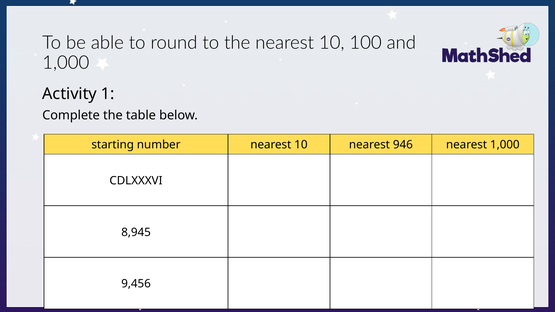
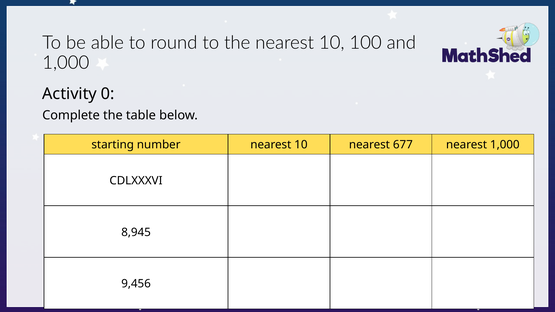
1: 1 -> 0 (108, 94)
946: 946 -> 677 (403, 145)
